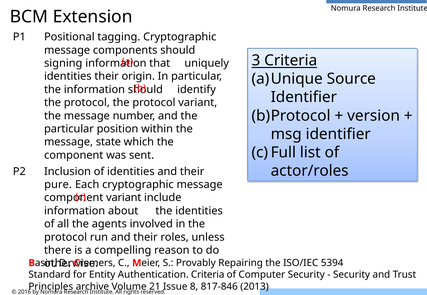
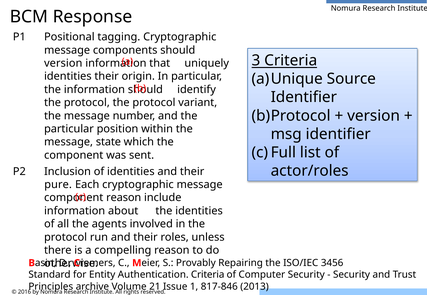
Extension: Extension -> Response (93, 17)
signing: signing -> version (63, 63)
variant: variant -> reason (124, 198)
5394: 5394 -> 3456 (332, 263)
8: 8 -> 1 (194, 287)
